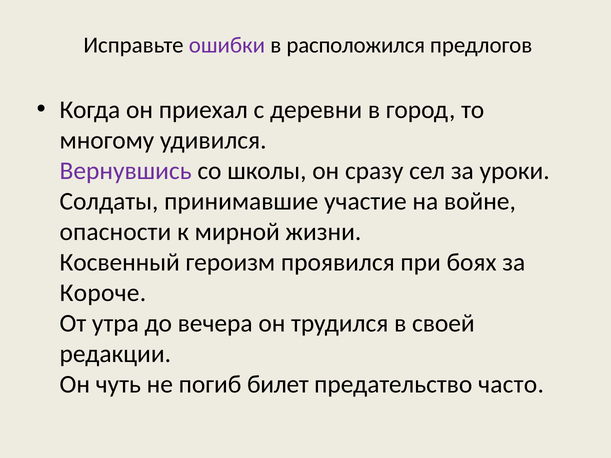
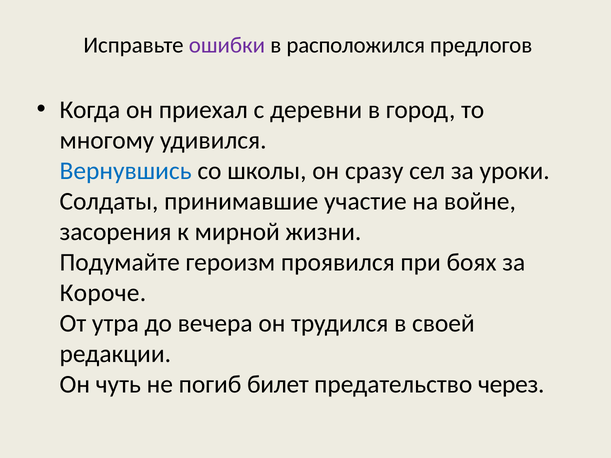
Вернувшись colour: purple -> blue (126, 171)
опасности: опасности -> засорения (116, 232)
Косвенный: Косвенный -> Подумайте (120, 262)
часто: часто -> через (511, 385)
